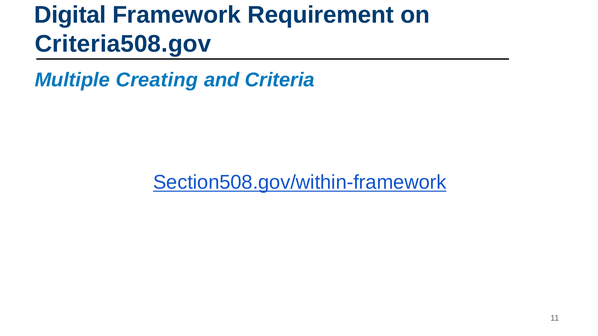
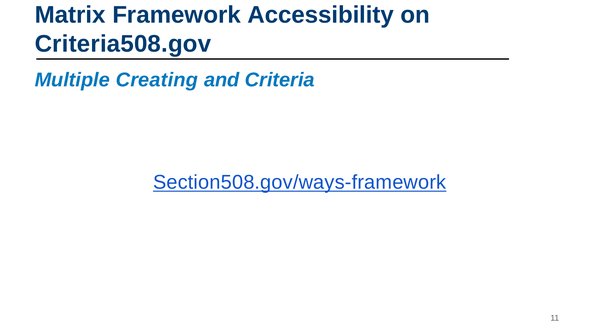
Digital: Digital -> Matrix (70, 15)
Requirement: Requirement -> Accessibility (321, 15)
Section508.gov/within-framework: Section508.gov/within-framework -> Section508.gov/ways-framework (300, 183)
